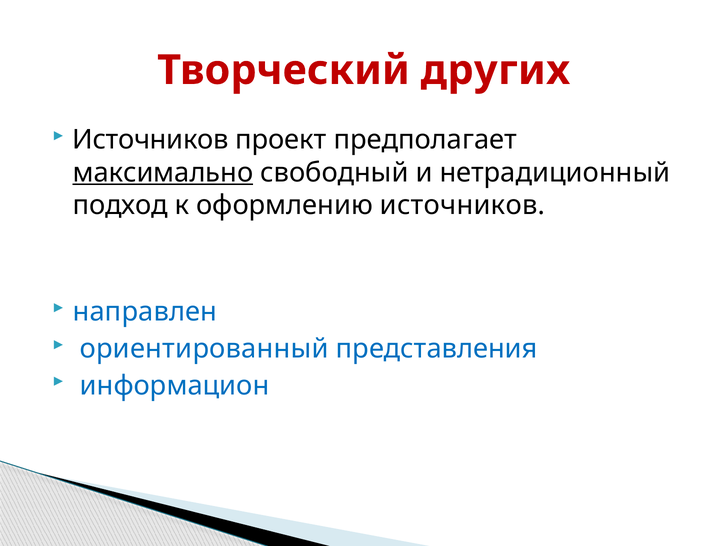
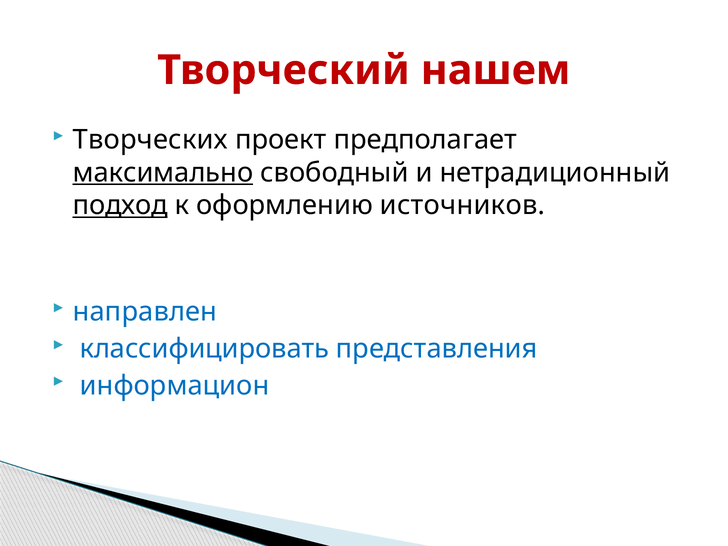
других: других -> нашем (496, 70)
Источников: Источников -> Творческих (150, 140)
подход underline: none -> present (120, 205)
ориентированный: ориентированный -> классифицировать (204, 349)
